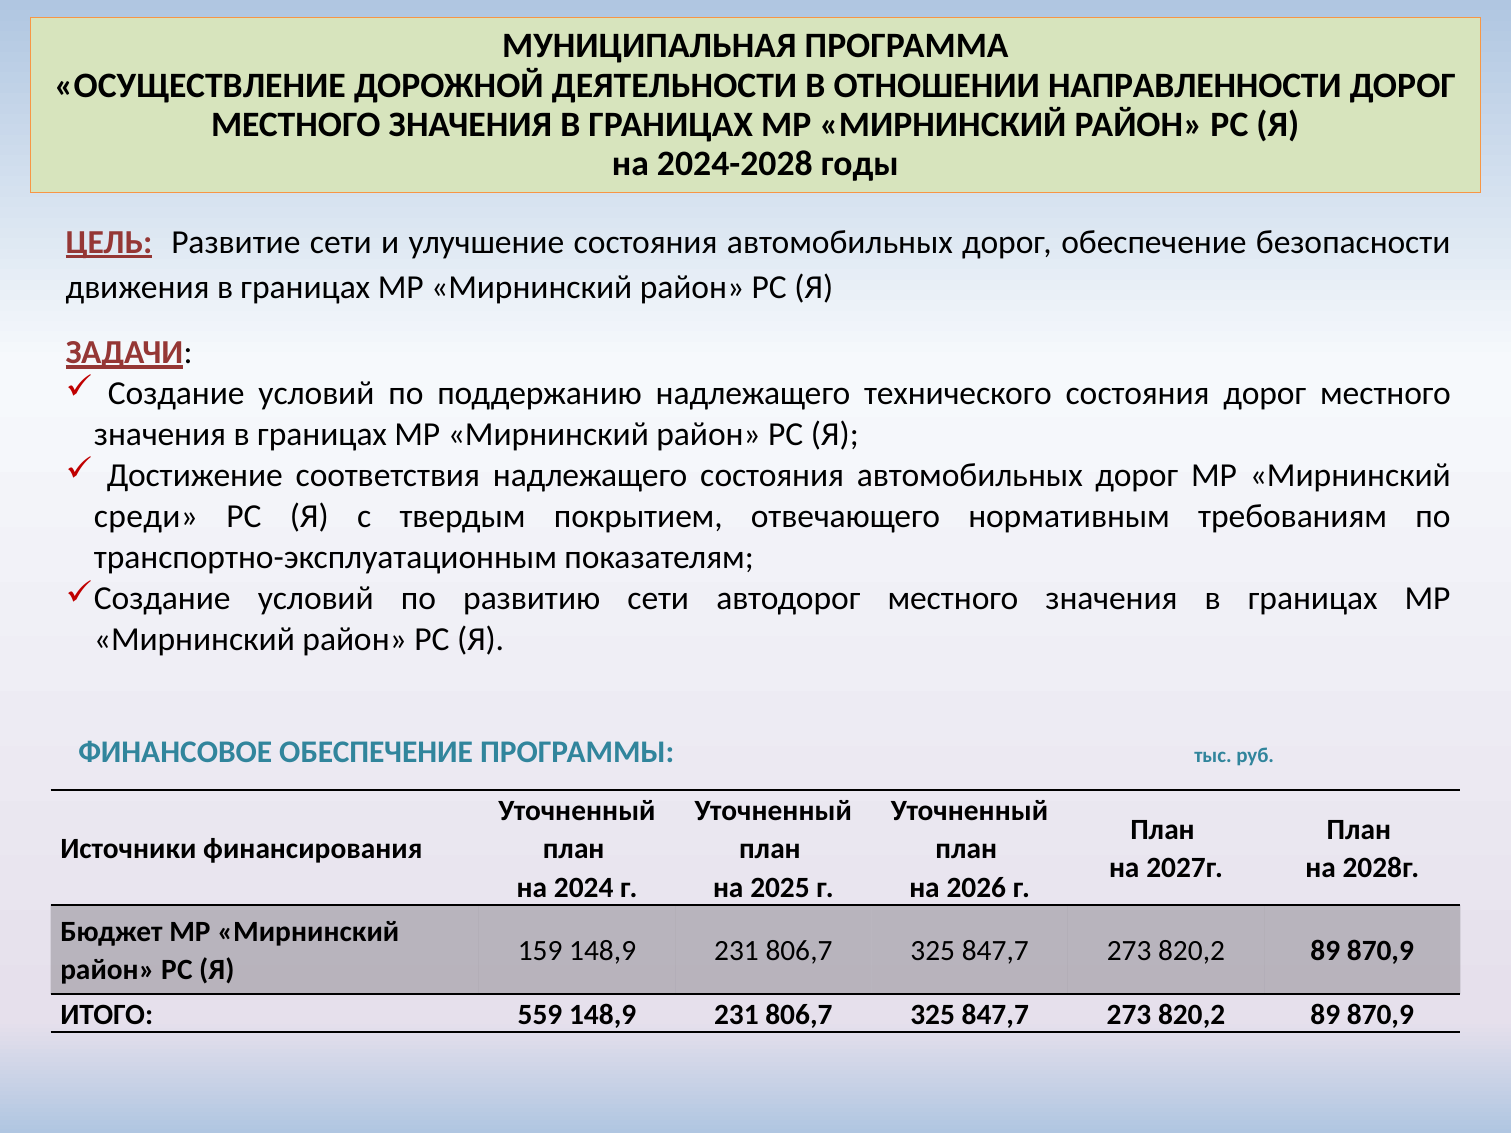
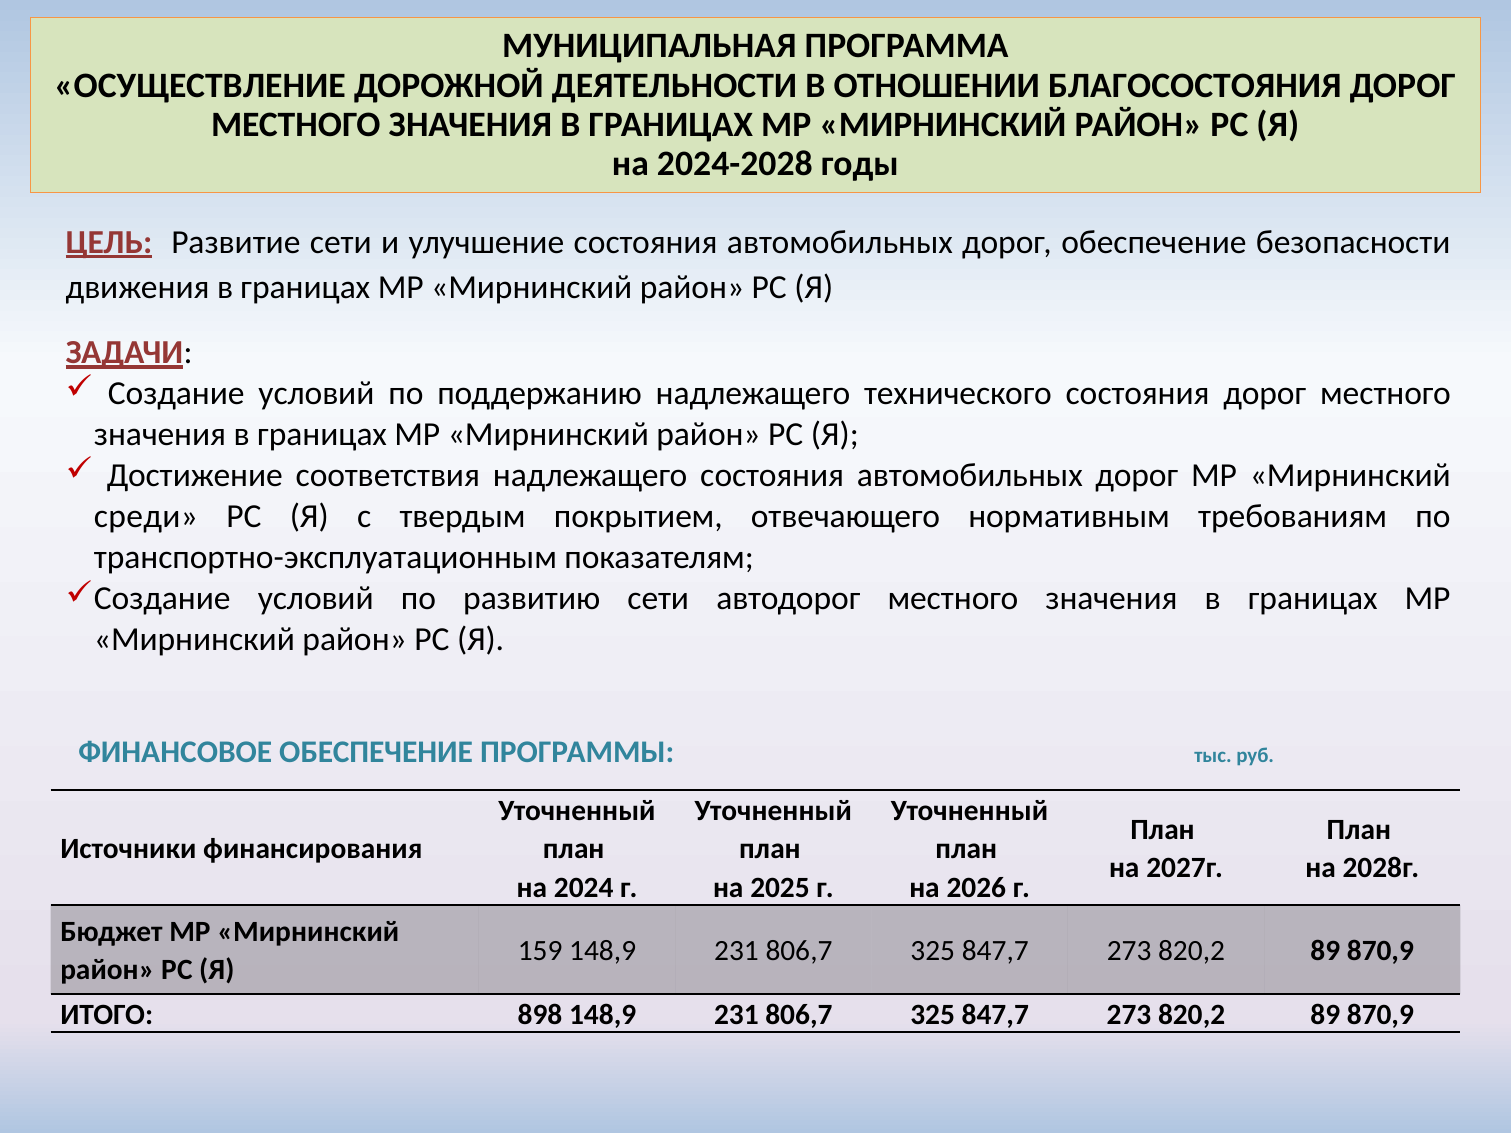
НАПРАВЛЕННОСТИ: НАПРАВЛЕННОСТИ -> БЛАГОСОСТОЯНИЯ (1195, 85)
559: 559 -> 898 (540, 1015)
